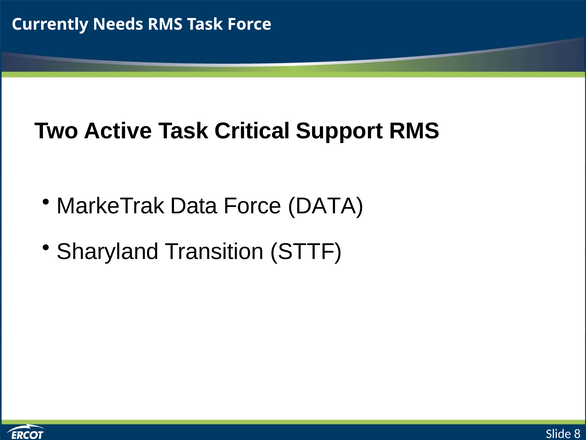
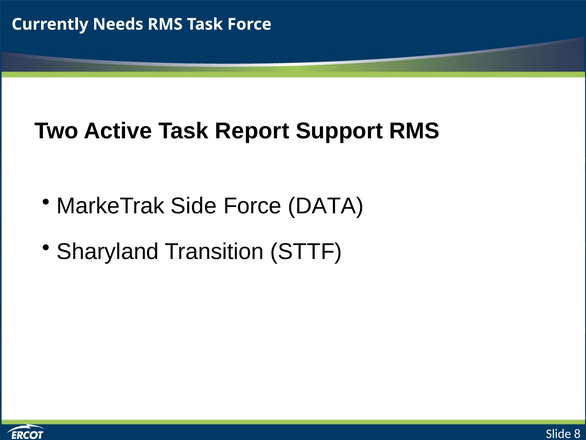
Critical: Critical -> Report (252, 131)
MarkeTrak Data: Data -> Side (194, 206)
